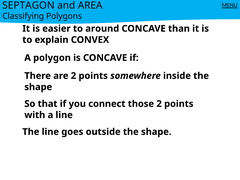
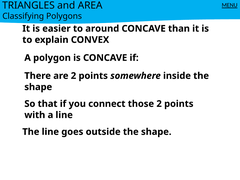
SEPTAGON: SEPTAGON -> TRIANGLES (29, 5)
